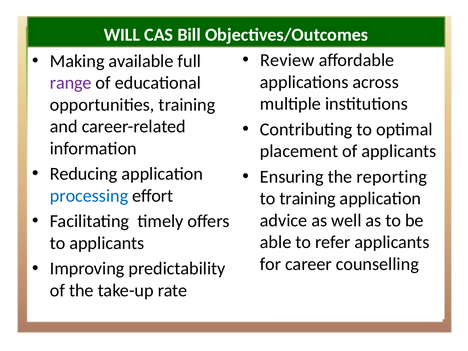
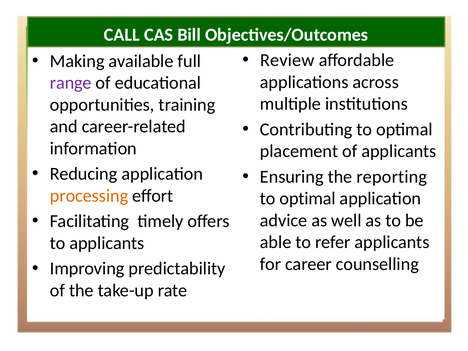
WILL: WILL -> CALL (122, 35)
processing colour: blue -> orange (89, 196)
training: training -> optimal (308, 199)
